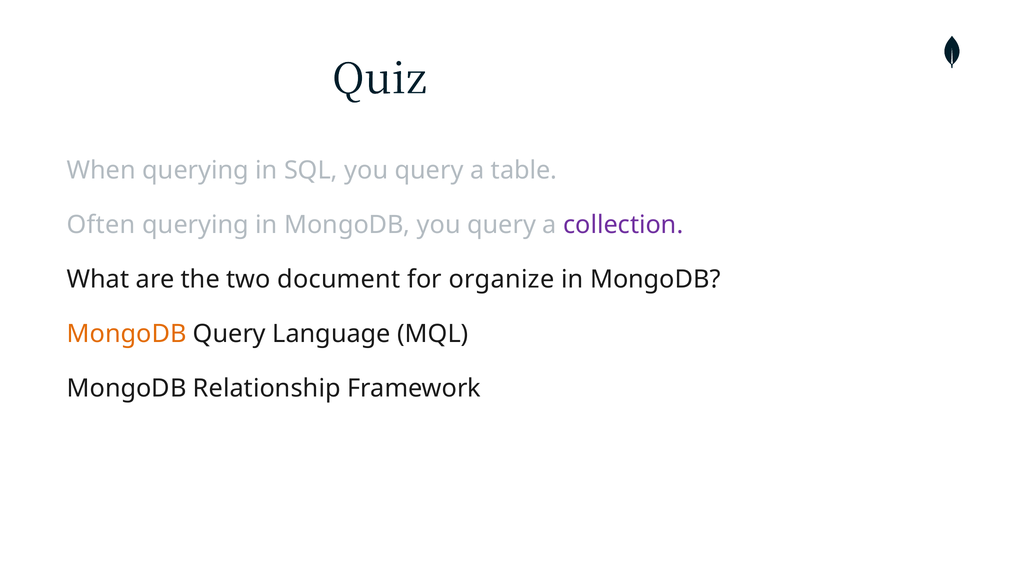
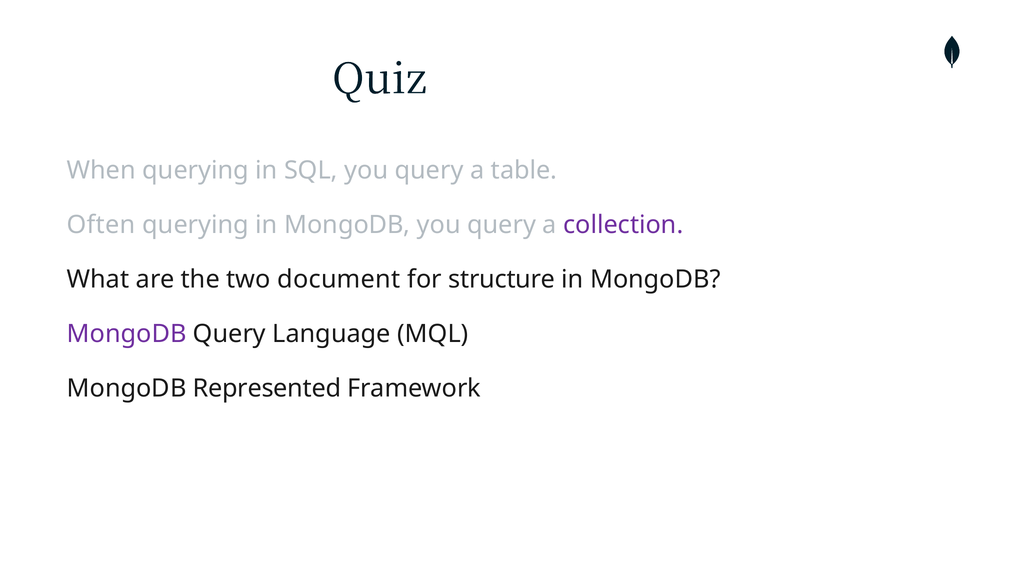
organize: organize -> structure (502, 280)
MongoDB colour: orange -> purple (127, 334)
Relationship: Relationship -> Represented (267, 389)
